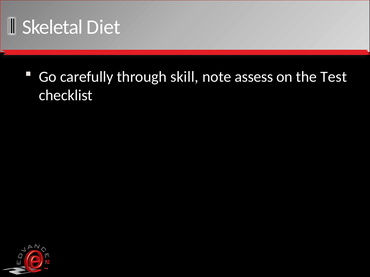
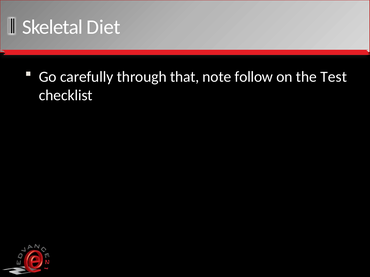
skill: skill -> that (185, 77)
assess: assess -> follow (254, 77)
